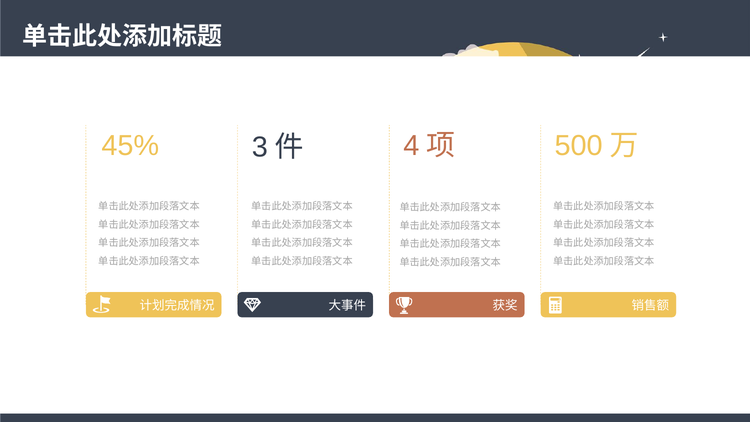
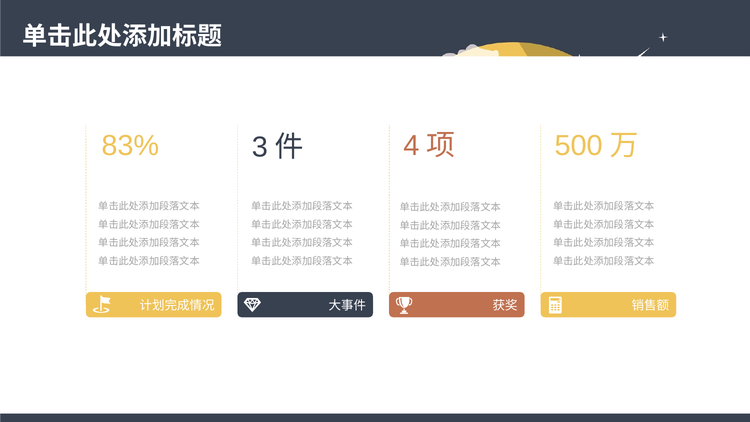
45%: 45% -> 83% (130, 145)
